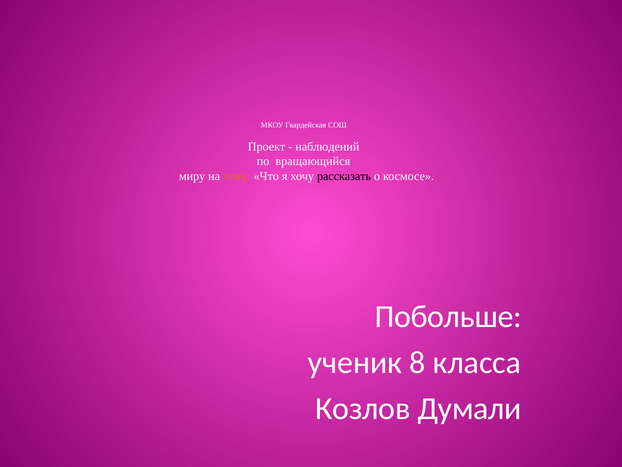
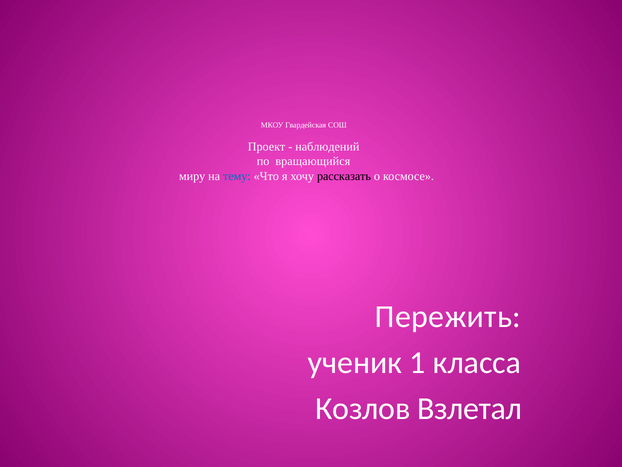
тему colour: orange -> blue (237, 176)
Побольше: Побольше -> Пережить (448, 317)
8: 8 -> 1 (418, 362)
Думали: Думали -> Взлетал (470, 408)
